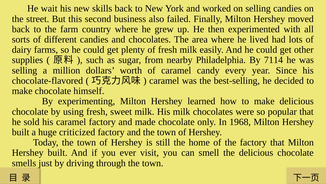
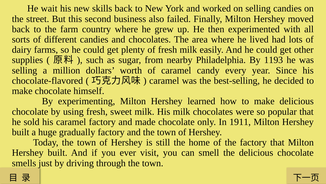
7114: 7114 -> 1193 (274, 60)
1968: 1968 -> 1911 (240, 121)
criticized: criticized -> gradually (77, 132)
